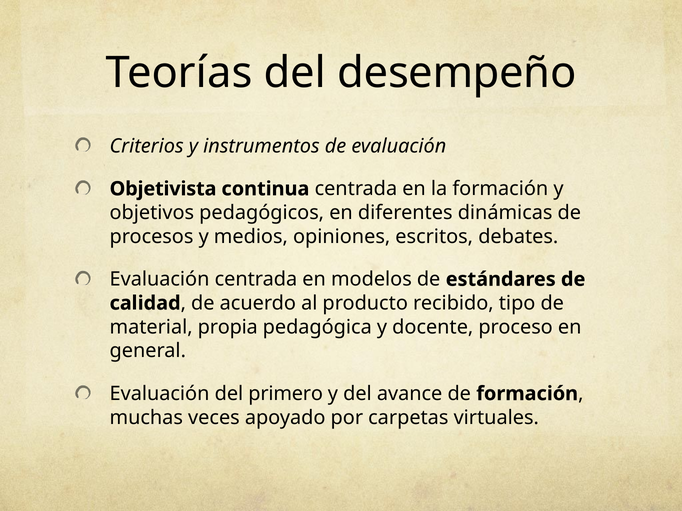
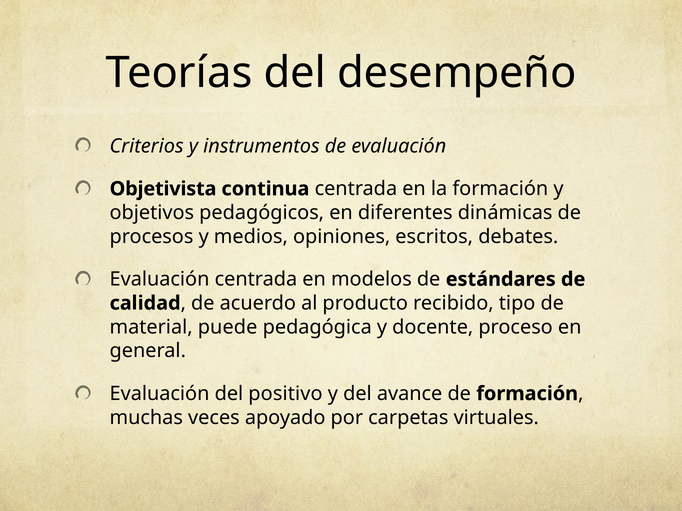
propia: propia -> puede (228, 327)
primero: primero -> positivo (285, 394)
